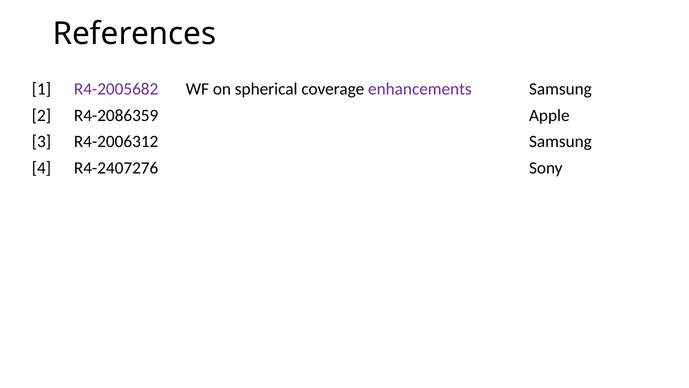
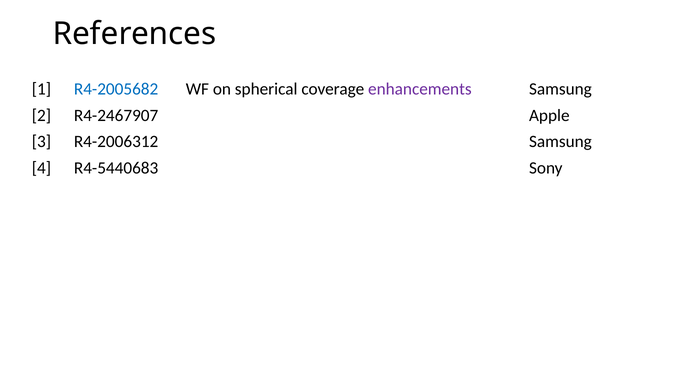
R4-2005682 colour: purple -> blue (116, 89)
R4-2086359: R4-2086359 -> R4-2467907 (116, 115)
R4-2407276: R4-2407276 -> R4-5440683 (116, 168)
